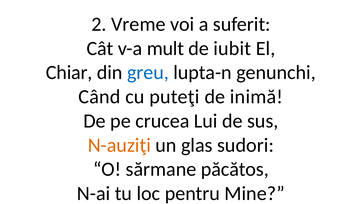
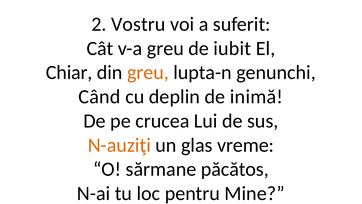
Vreme: Vreme -> Vostru (138, 24)
v-a mult: mult -> greu (165, 48)
greu colour: blue -> orange (148, 72)
puteţi: puteţi -> deplin (174, 97)
sudori: sudori -> vreme (246, 145)
